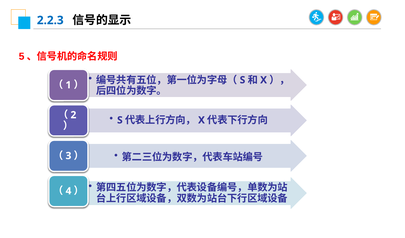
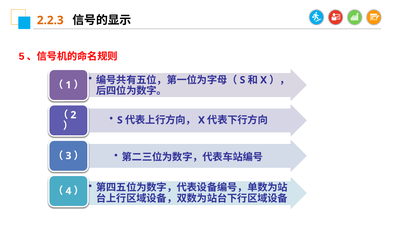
2.2.3 colour: blue -> orange (50, 20)
